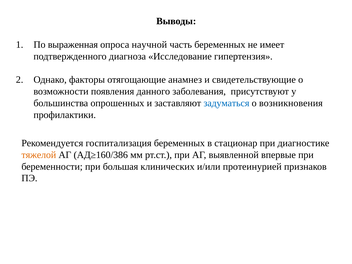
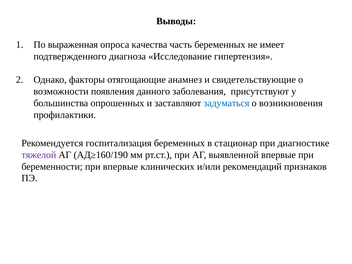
научной: научной -> качества (149, 45)
тяжелой colour: orange -> purple (39, 155)
АД≥160/386: АД≥160/386 -> АД≥160/190 (101, 155)
при большая: большая -> впервые (120, 167)
протеинурией: протеинурией -> рекомендаций (252, 167)
